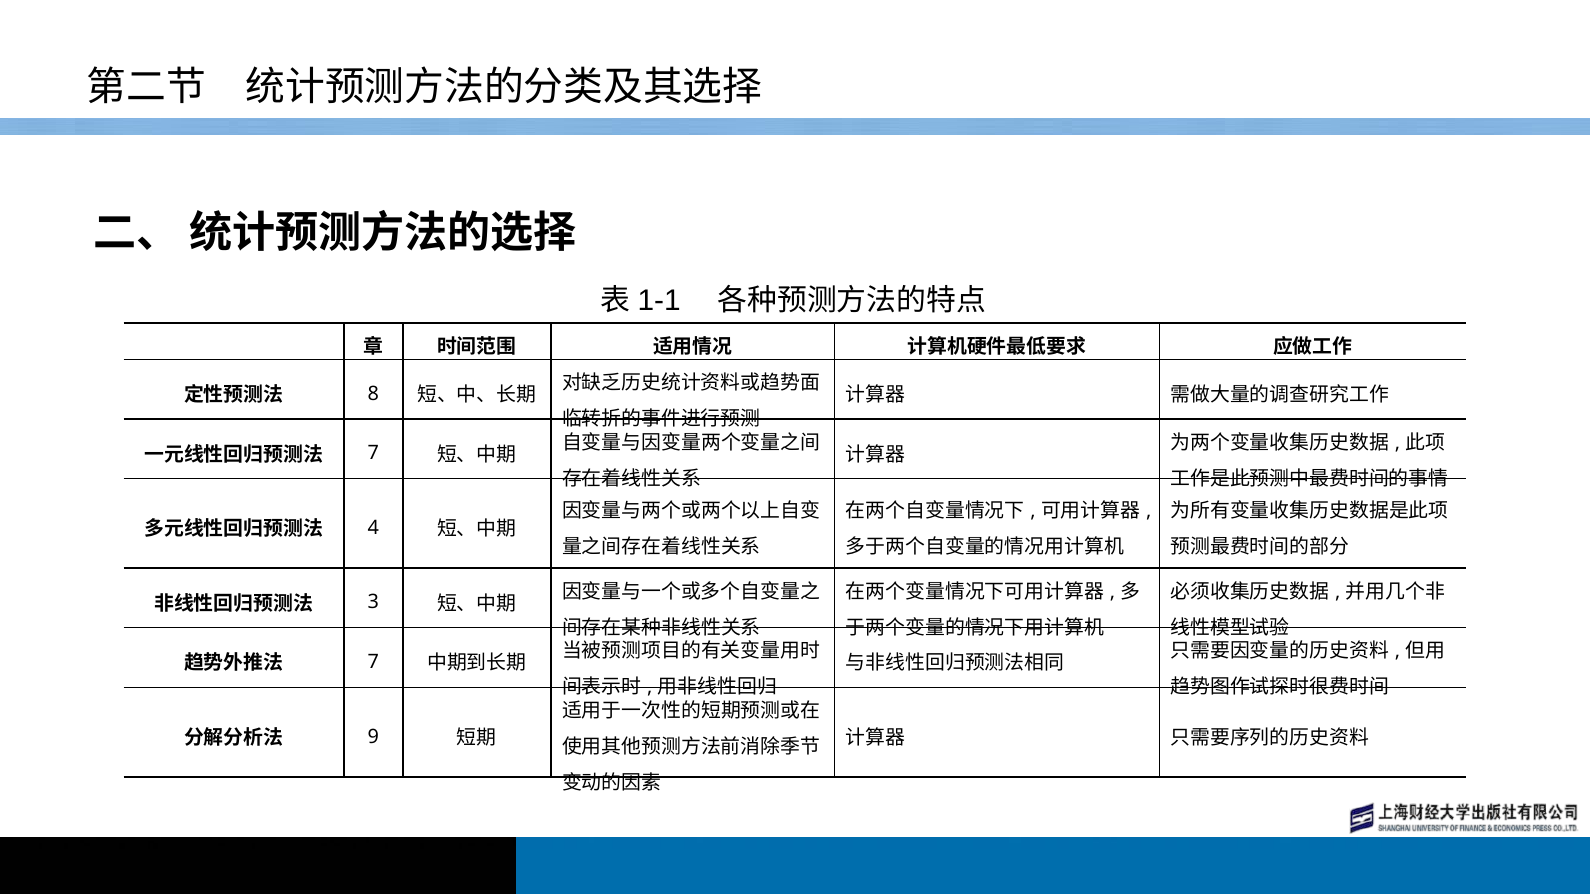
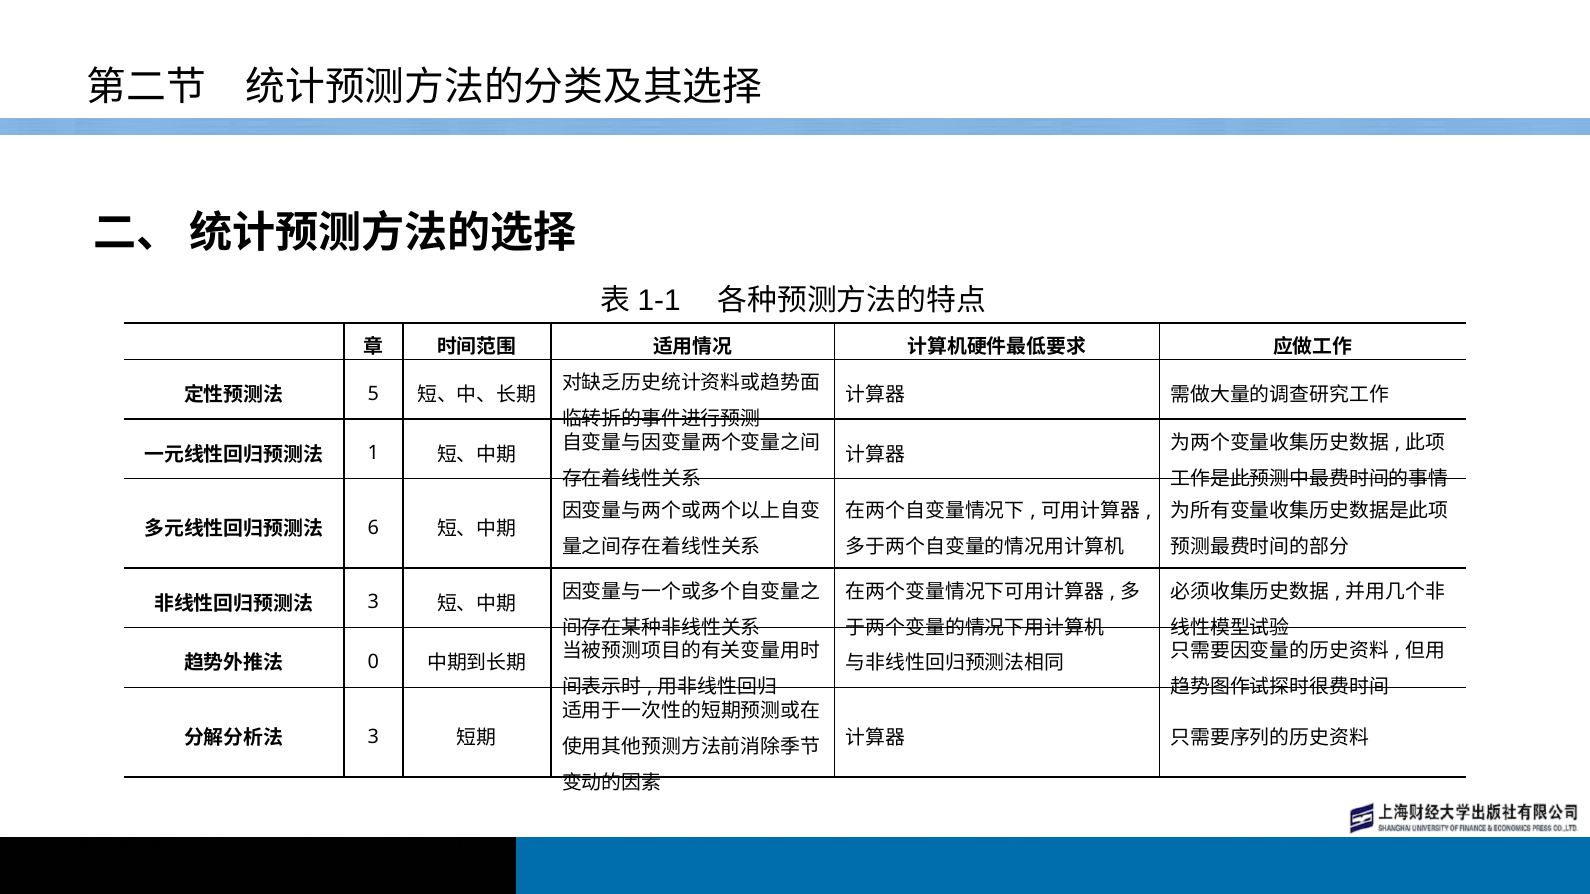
8: 8 -> 5 (373, 394)
7: 7 -> 1 (373, 454)
4: 4 -> 6 (373, 528)
7: 7 -> 0 (373, 662)
9: 9 -> 3 (373, 737)
